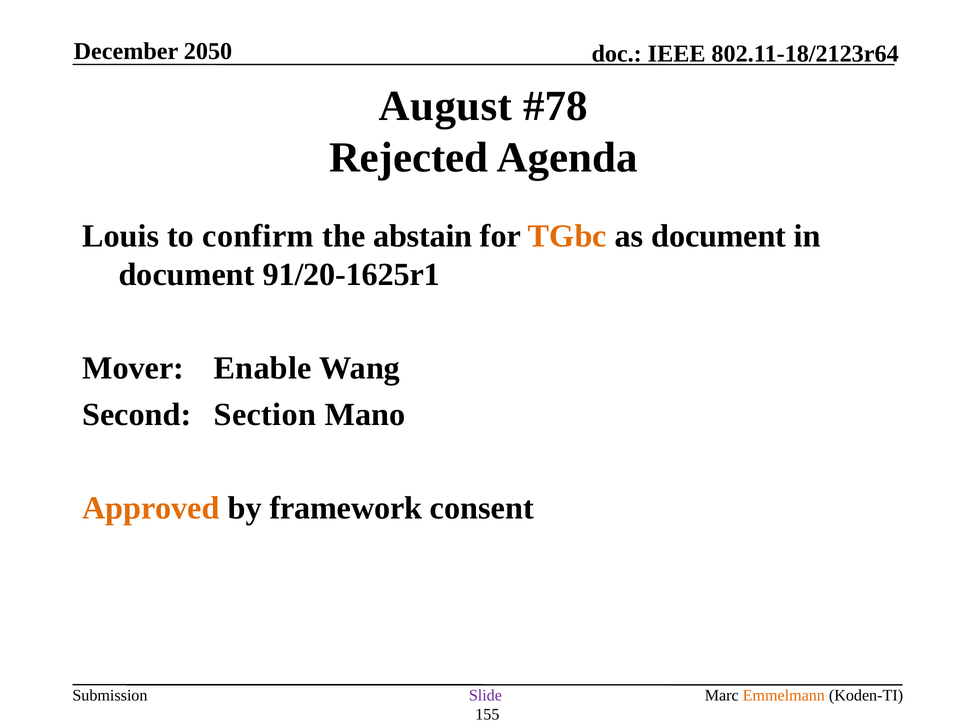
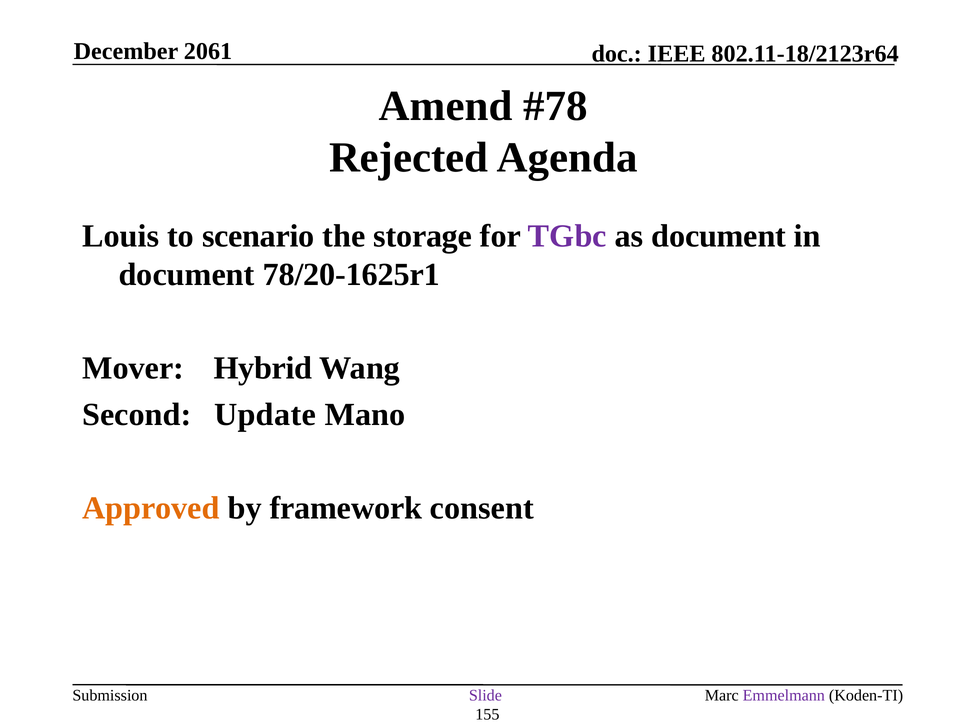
2050: 2050 -> 2061 (208, 51)
August: August -> Amend (446, 106)
confirm: confirm -> scenario (258, 236)
abstain: abstain -> storage (423, 236)
TGbc colour: orange -> purple (567, 236)
91/20-1625r1: 91/20-1625r1 -> 78/20-1625r1 (351, 275)
Enable: Enable -> Hybrid (263, 368)
Section: Section -> Update (265, 415)
Emmelmann colour: orange -> purple (784, 696)
